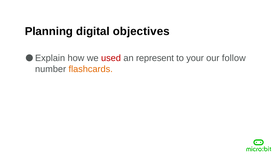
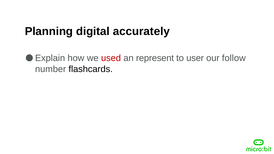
objectives: objectives -> accurately (141, 31)
your: your -> user (195, 58)
flashcards colour: orange -> black (91, 69)
